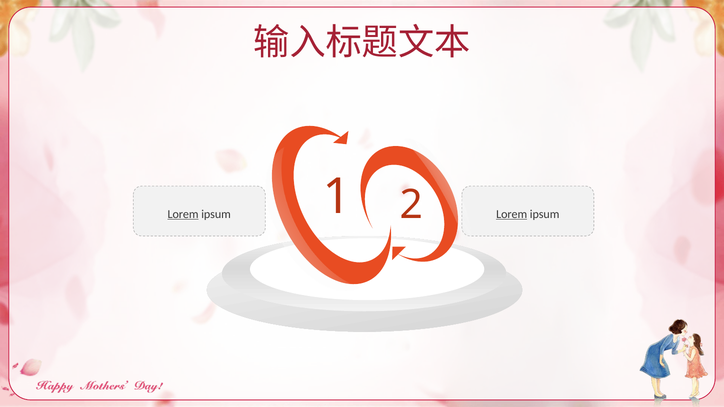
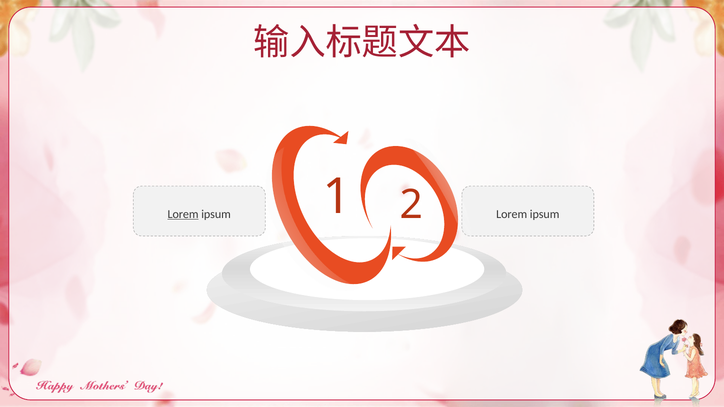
Lorem underline: present -> none (512, 214)
